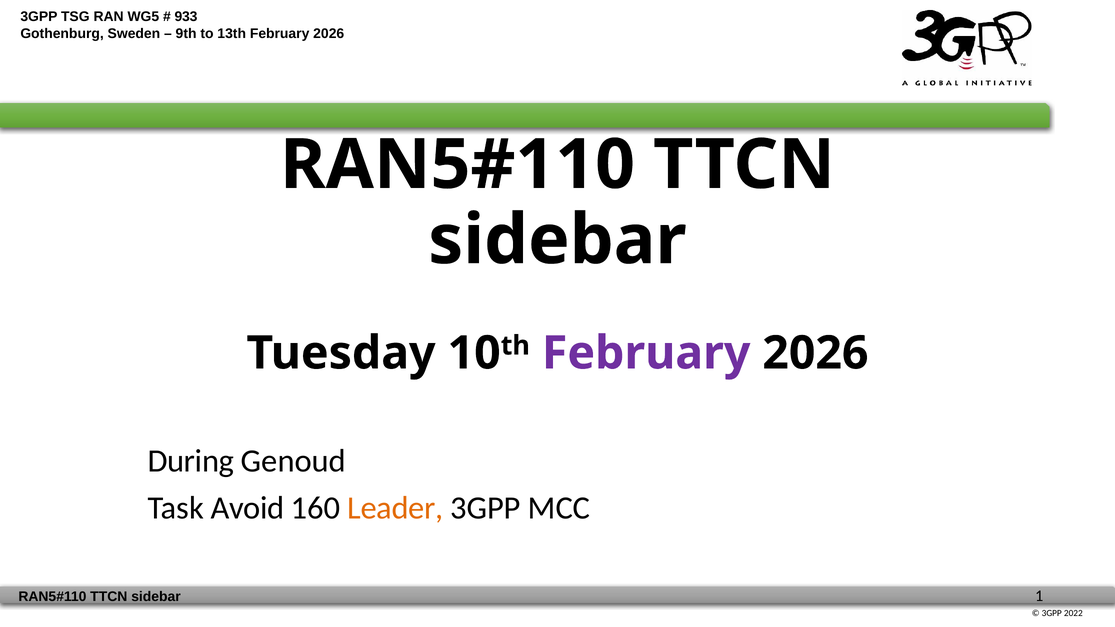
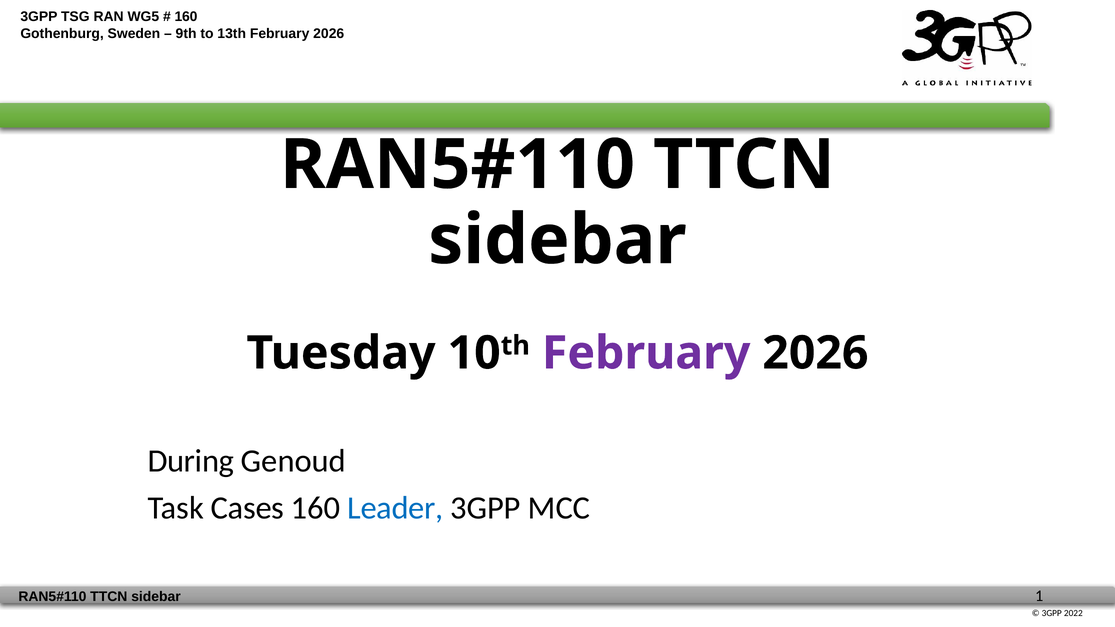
933: 933 -> 160 (186, 17)
Avoid: Avoid -> Cases (248, 508)
Leader colour: orange -> blue (395, 508)
